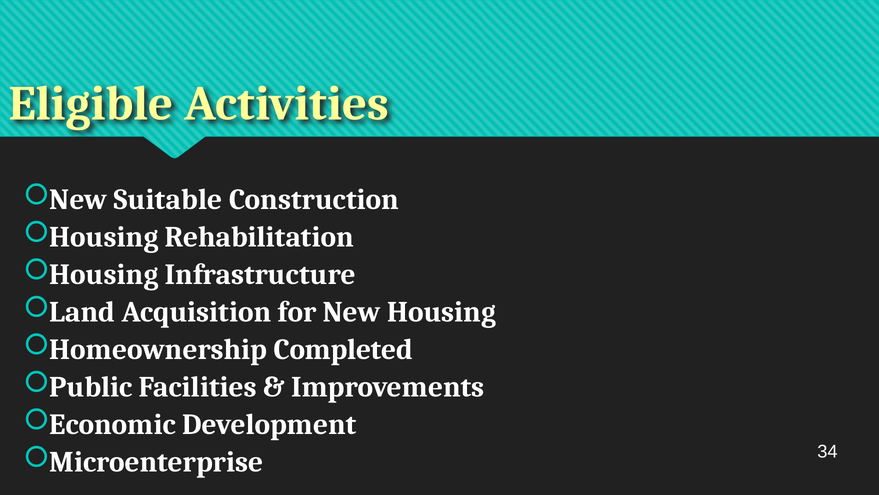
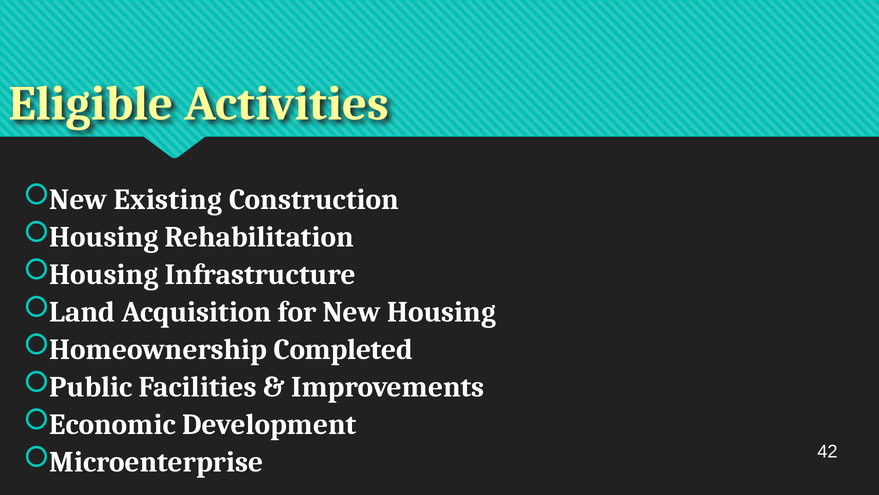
Suitable: Suitable -> Existing (168, 199)
34: 34 -> 42 (827, 451)
